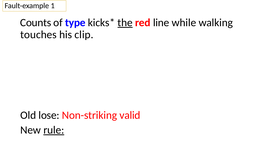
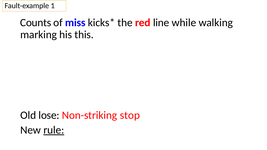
type: type -> miss (75, 23)
the underline: present -> none (125, 23)
touches: touches -> marking (39, 35)
clip: clip -> this (84, 35)
valid: valid -> stop (130, 115)
